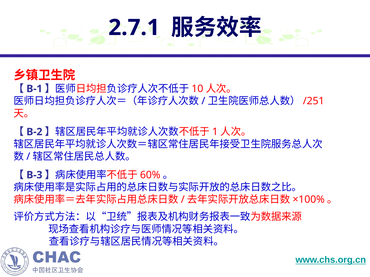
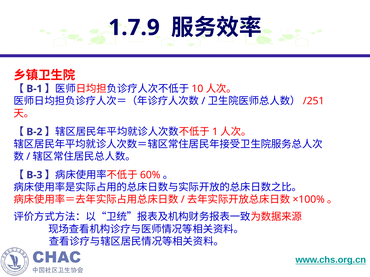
2.7.1: 2.7.1 -> 1.7.9 (134, 28)
